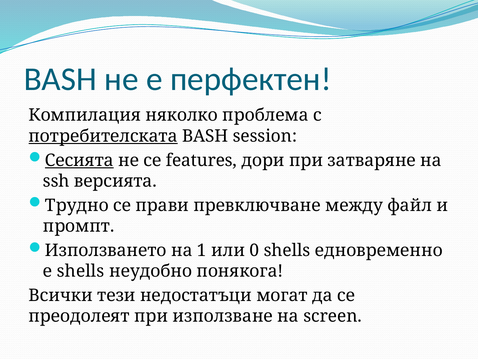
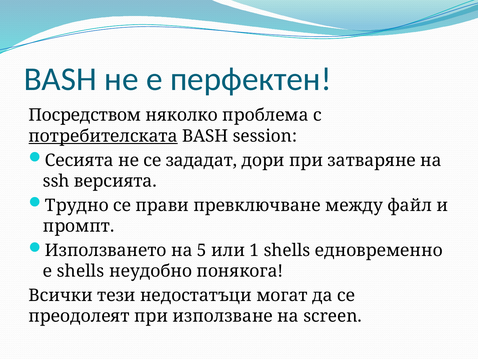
Компилация: Компилация -> Посредством (85, 115)
Сесията underline: present -> none (79, 160)
features: features -> зададат (201, 160)
1: 1 -> 5 (202, 250)
0: 0 -> 1 (254, 250)
